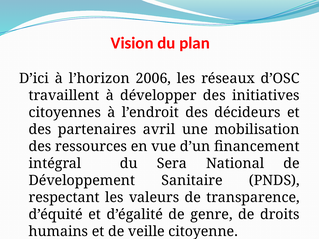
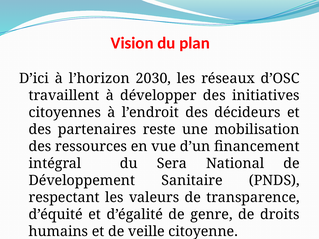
2006: 2006 -> 2030 (153, 79)
avril: avril -> reste (159, 130)
